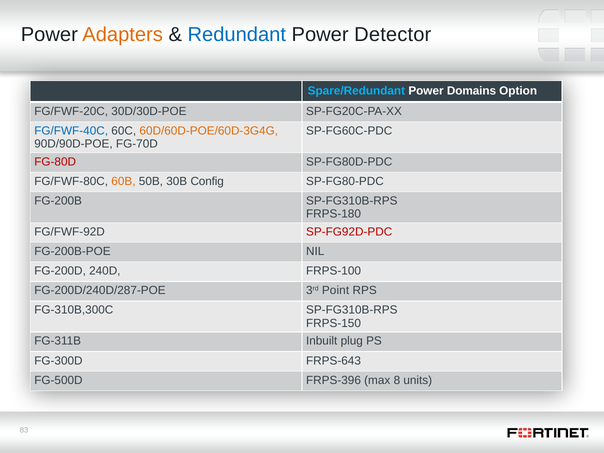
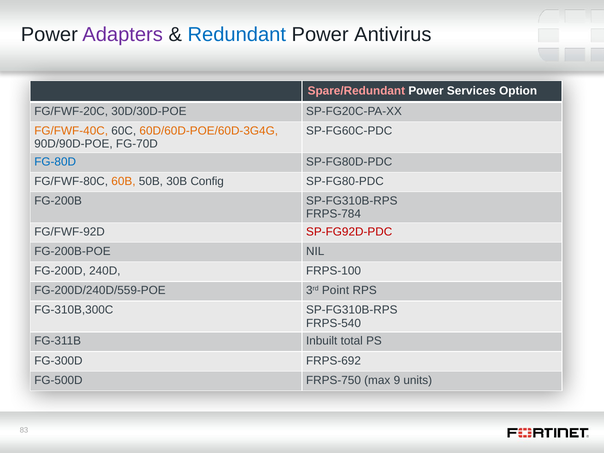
Adapters colour: orange -> purple (123, 35)
Detector: Detector -> Antivirus (393, 35)
Spare/Redundant colour: light blue -> pink (356, 91)
Domains: Domains -> Services (471, 91)
FG/FWF-40C colour: blue -> orange (71, 131)
FG-80D colour: red -> blue (55, 162)
FRPS-180: FRPS-180 -> FRPS-784 (334, 214)
FG-200D/240D/287-POE: FG-200D/240D/287-POE -> FG-200D/240D/559-POE (100, 291)
FRPS-150: FRPS-150 -> FRPS-540 (334, 323)
plug: plug -> total (352, 341)
FRPS-643: FRPS-643 -> FRPS-692 (334, 361)
FRPS-396: FRPS-396 -> FRPS-750 (334, 380)
8: 8 -> 9 (397, 380)
